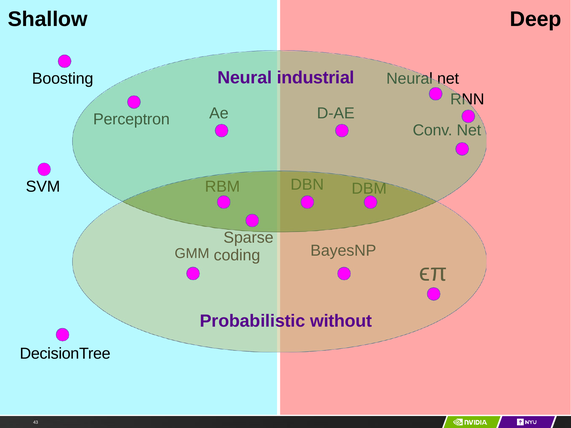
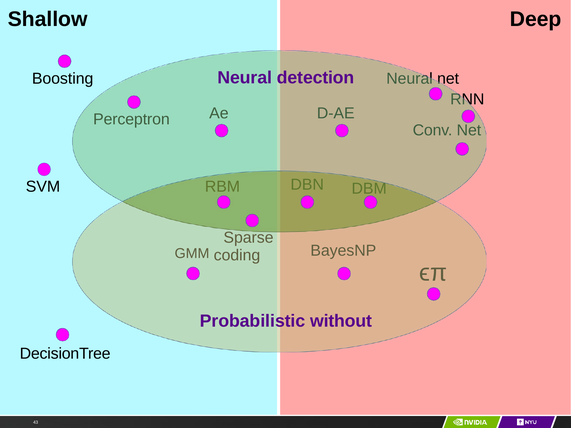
industrial: industrial -> detection (316, 78)
